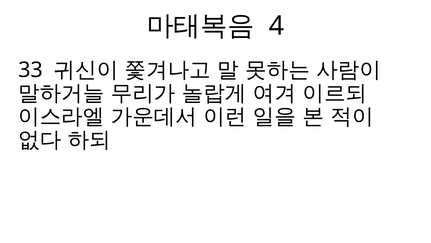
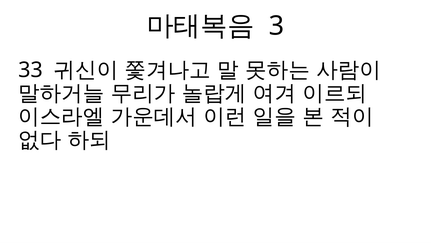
4: 4 -> 3 (277, 26)
